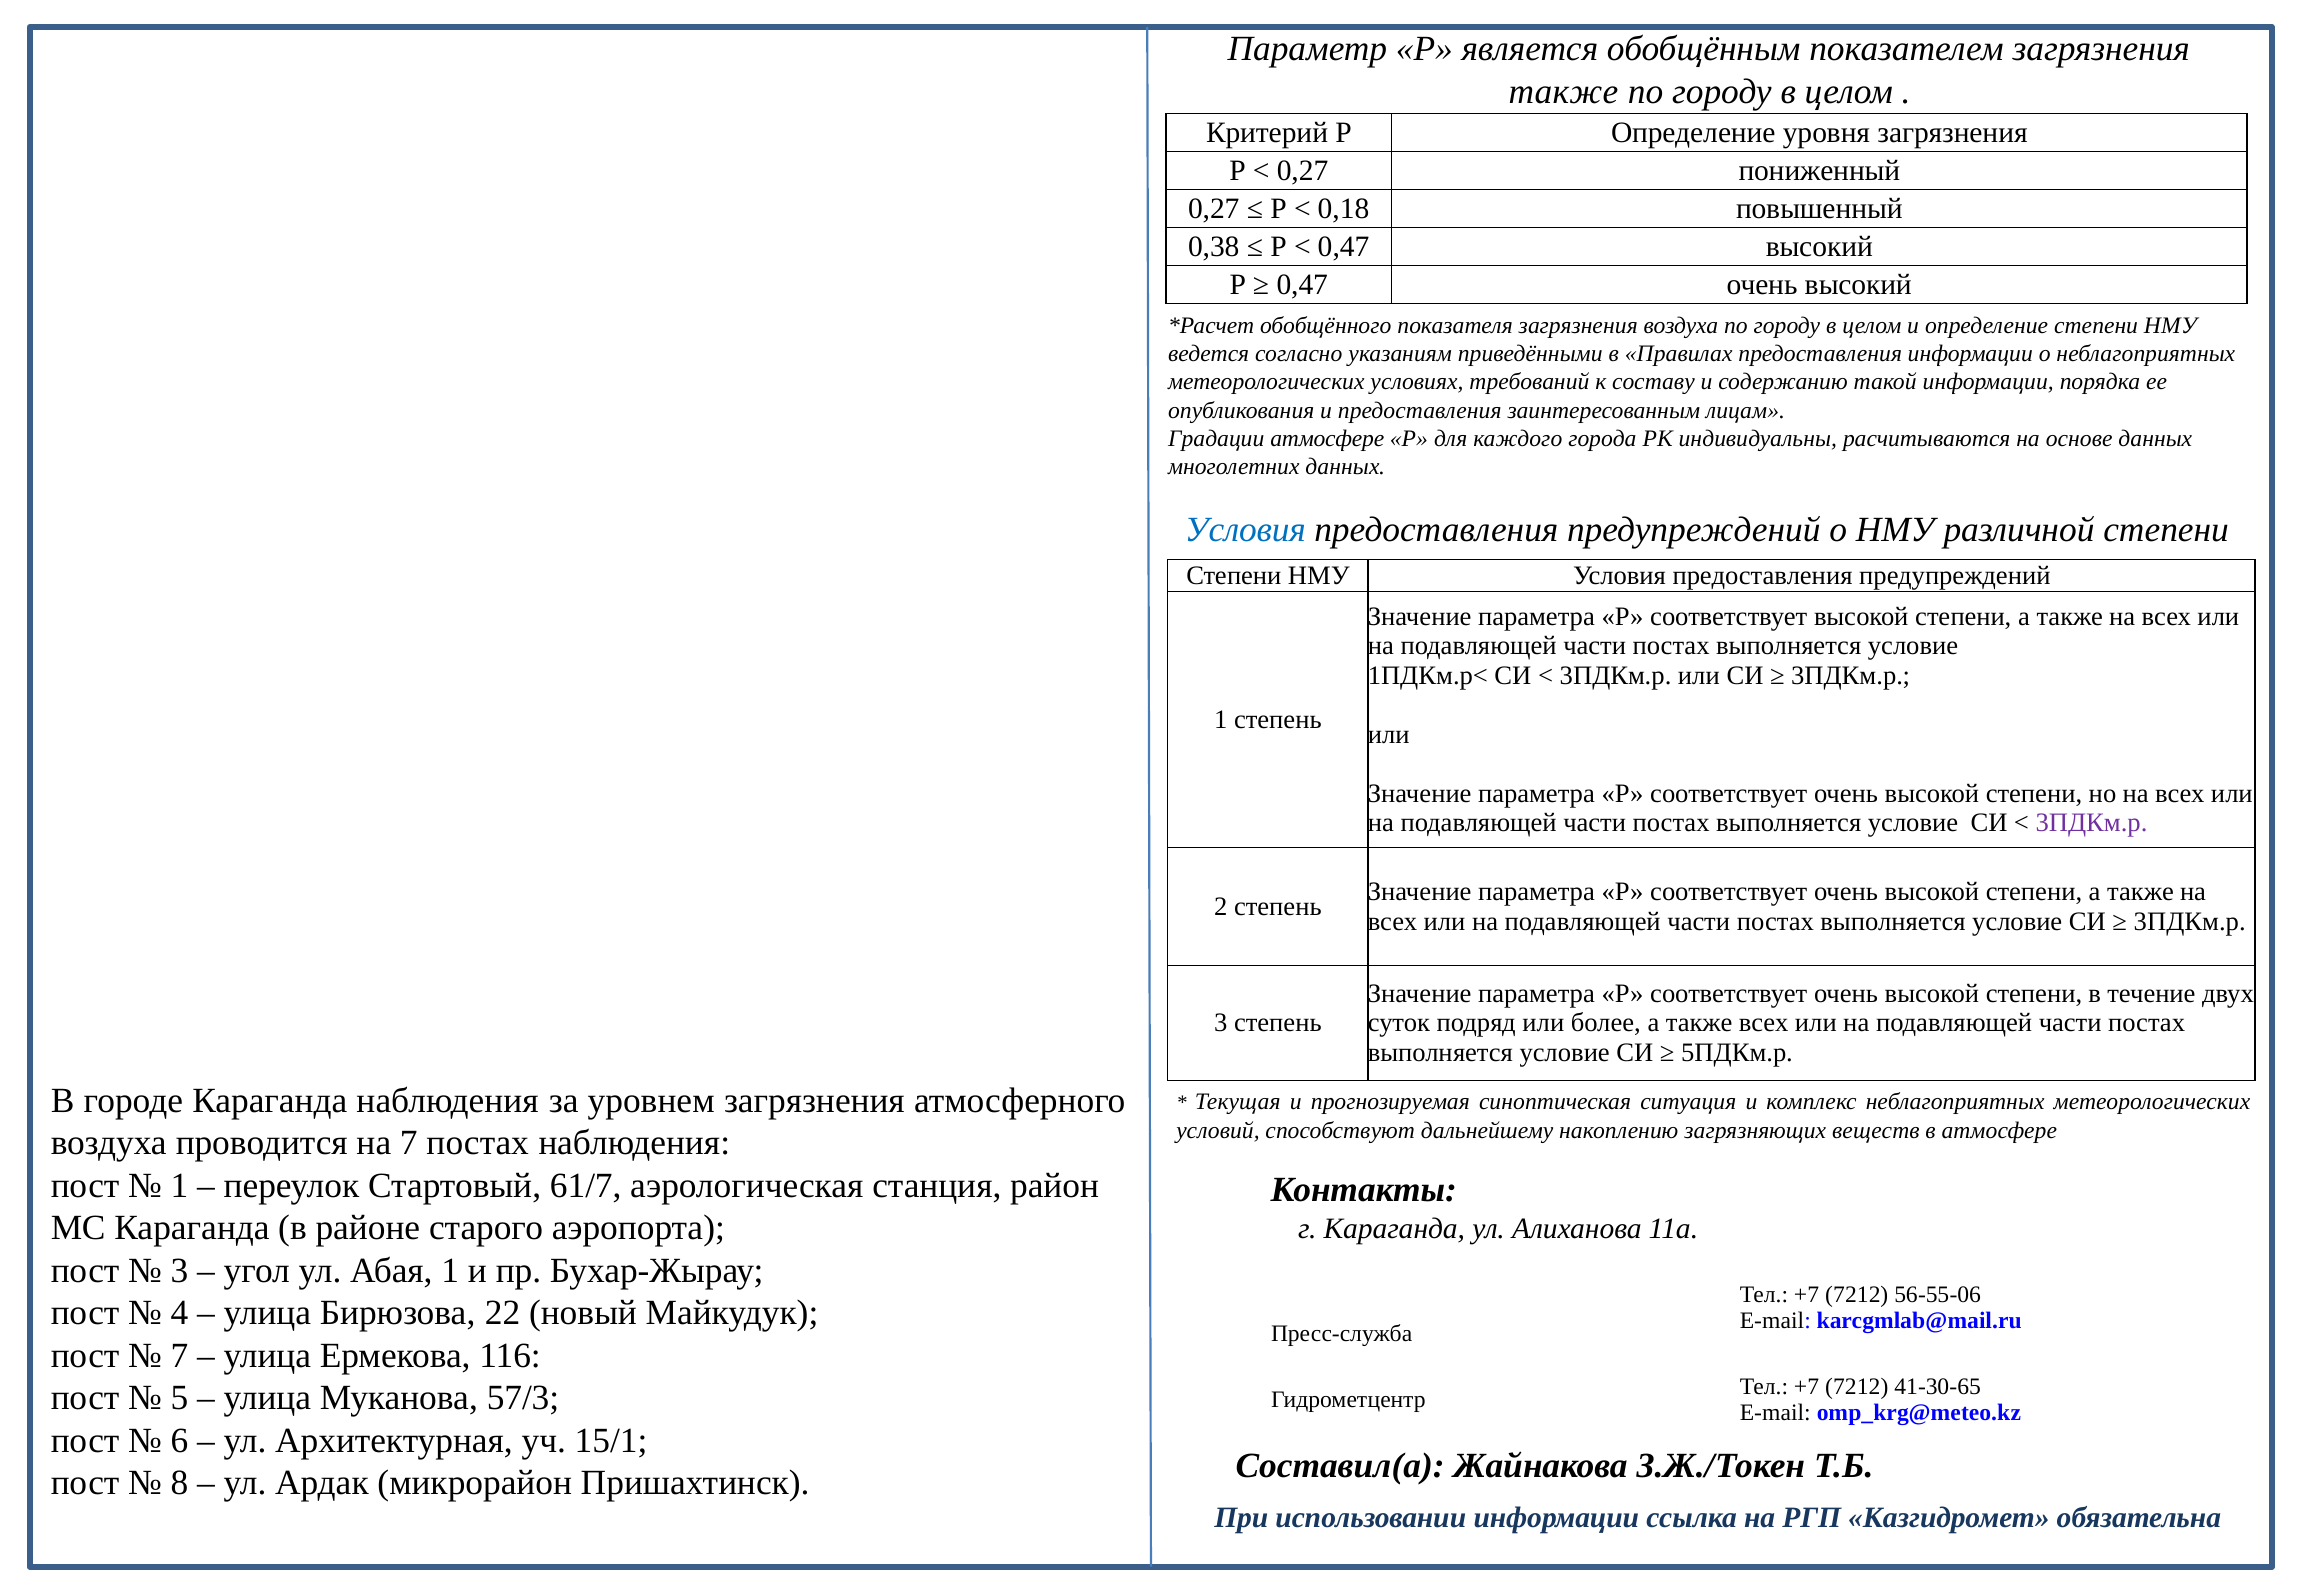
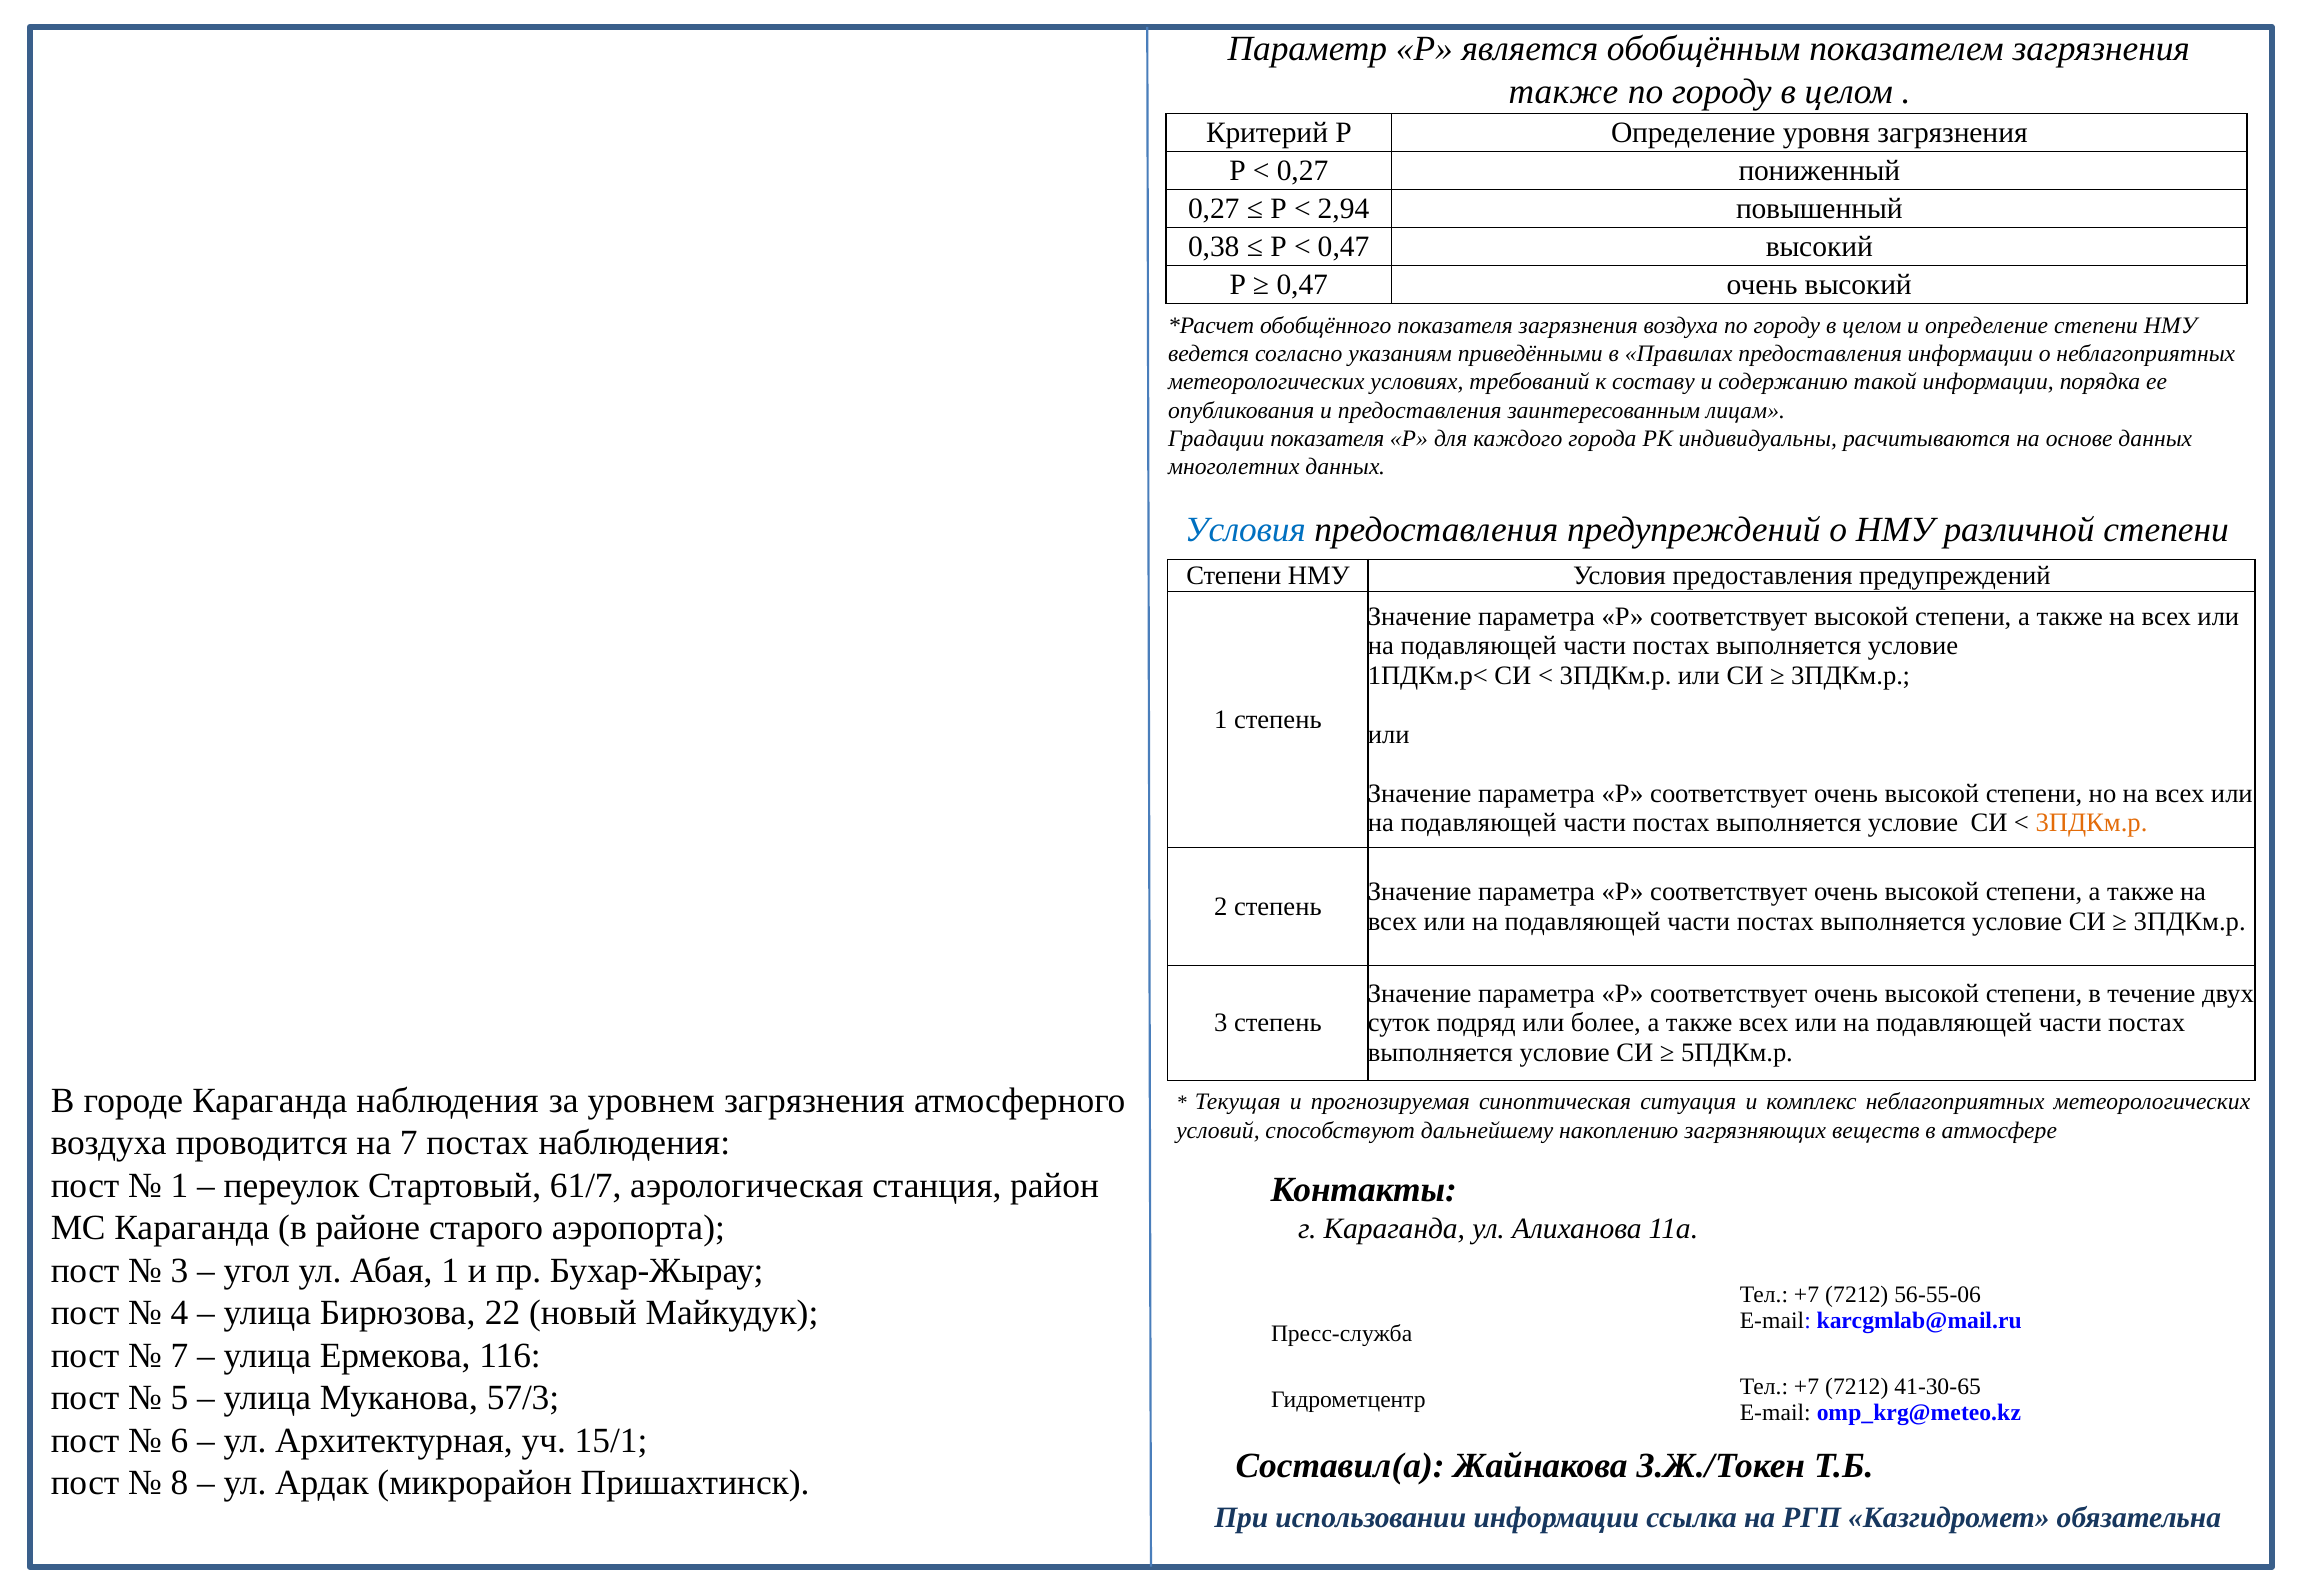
0,18: 0,18 -> 2,94 (1343, 208)
Градации атмосфере: атмосфере -> показателя (1327, 438)
3ПДКм.р colour: purple -> orange (2091, 823)
